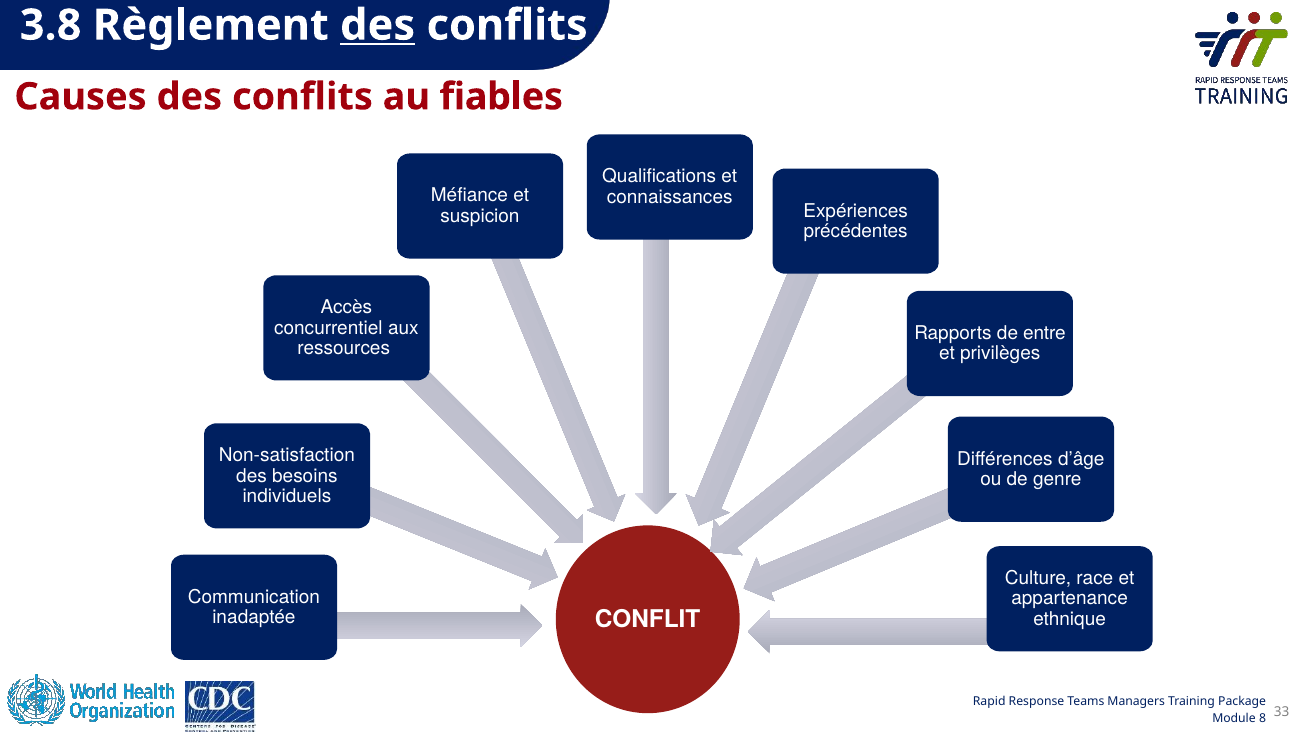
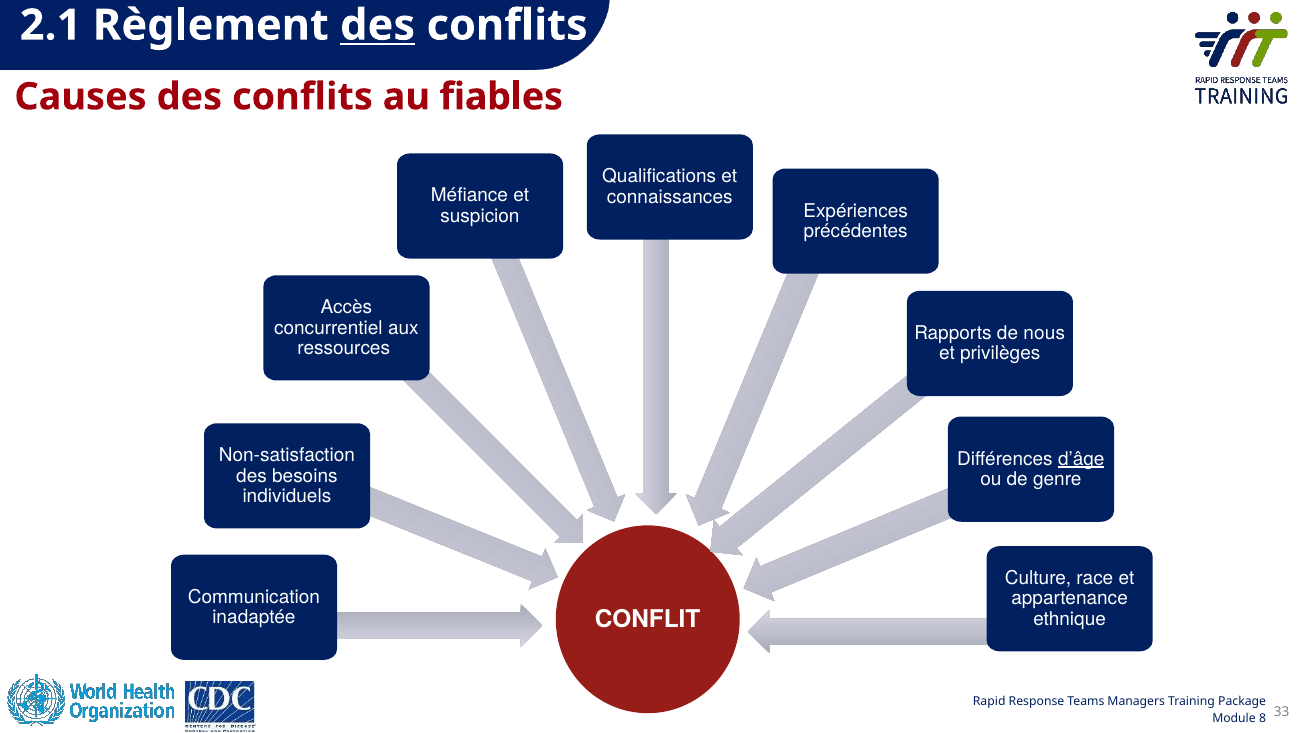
3.8: 3.8 -> 2.1 (51, 25)
entre: entre -> nous (1044, 333)
d’âge underline: none -> present (1081, 458)
